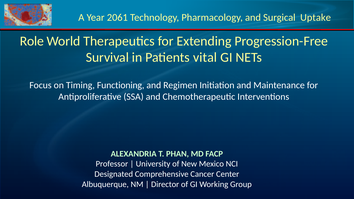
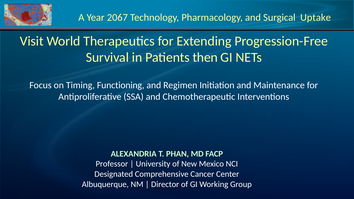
2061: 2061 -> 2067 (117, 17)
Role: Role -> Visit (32, 41)
vital: vital -> then (205, 58)
